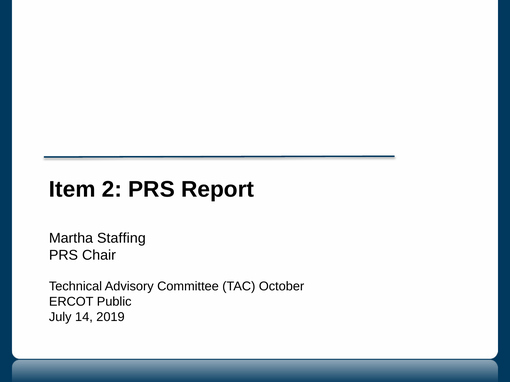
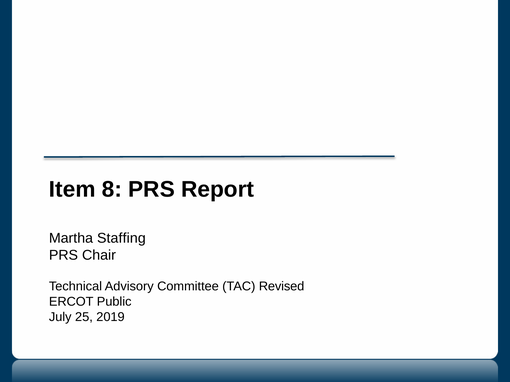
2: 2 -> 8 (112, 190)
October: October -> Revised (282, 287)
14: 14 -> 25 (84, 317)
